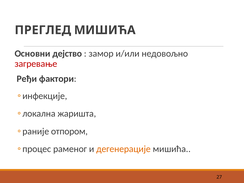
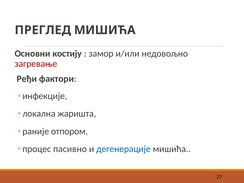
дејство: дејство -> костију (67, 54)
раменог: раменог -> пасивно (70, 149)
дегенерације colour: orange -> blue (123, 149)
